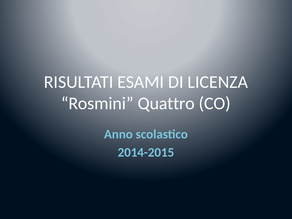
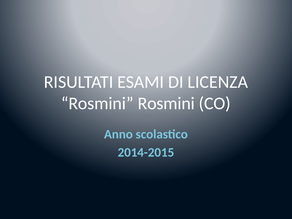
Rosmini Quattro: Quattro -> Rosmini (166, 103)
